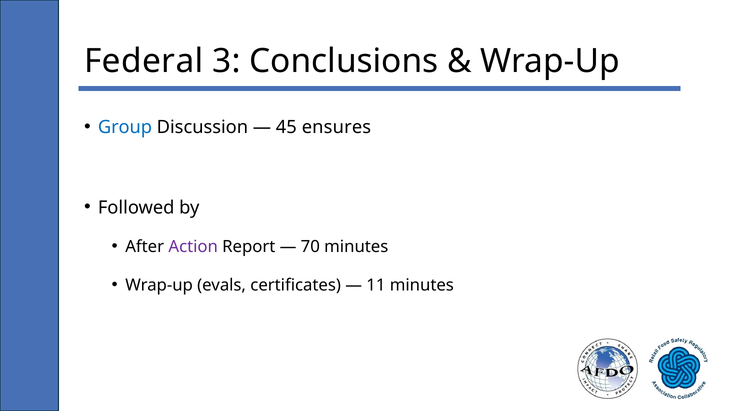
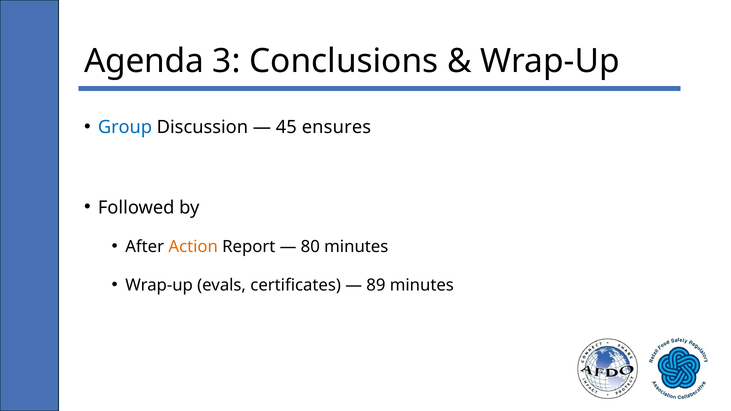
Federal: Federal -> Agenda (144, 61)
Action colour: purple -> orange (193, 247)
70: 70 -> 80 (310, 247)
11: 11 -> 89 (376, 285)
